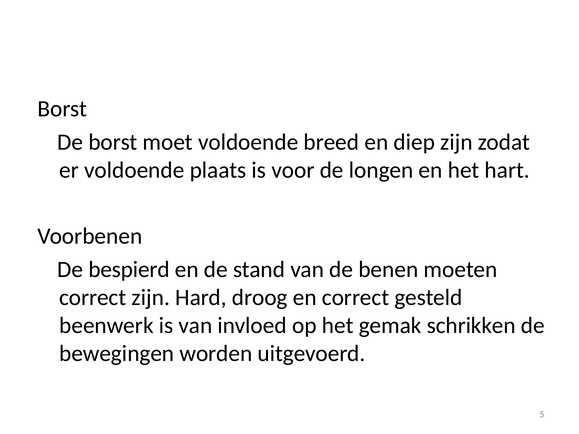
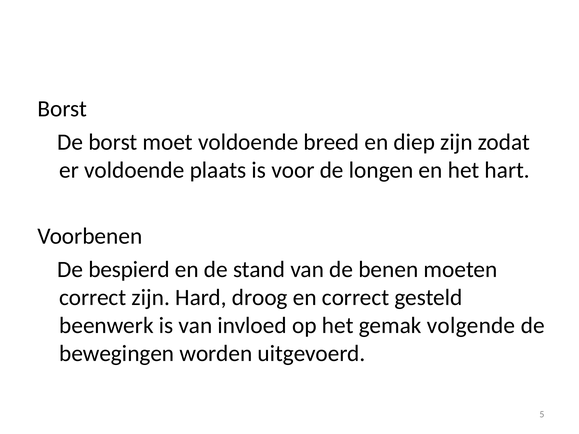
schrikken: schrikken -> volgende (471, 326)
